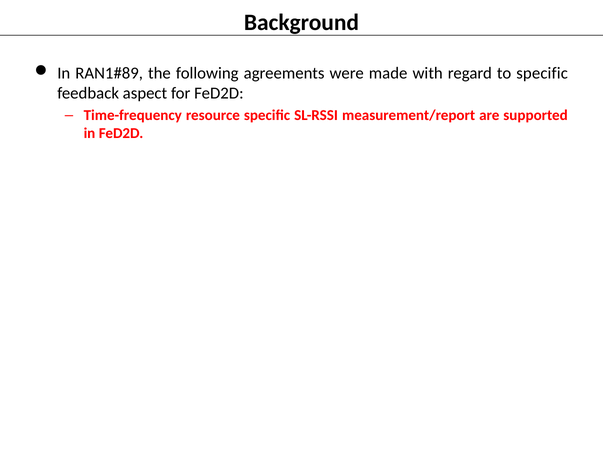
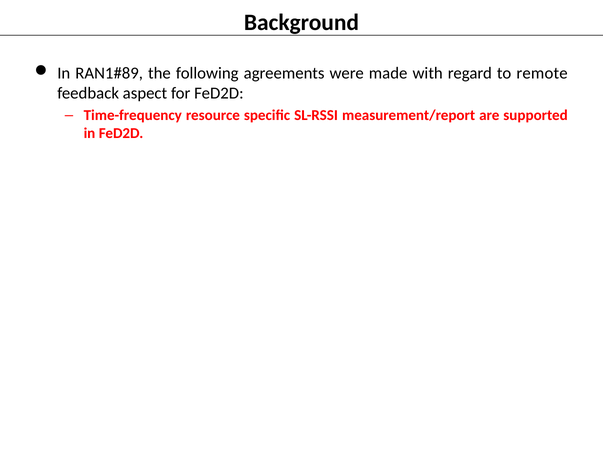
to specific: specific -> remote (542, 73)
